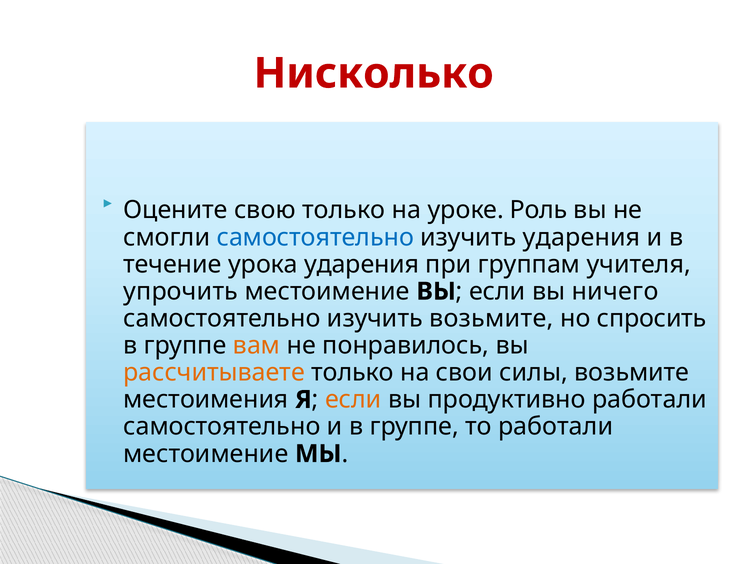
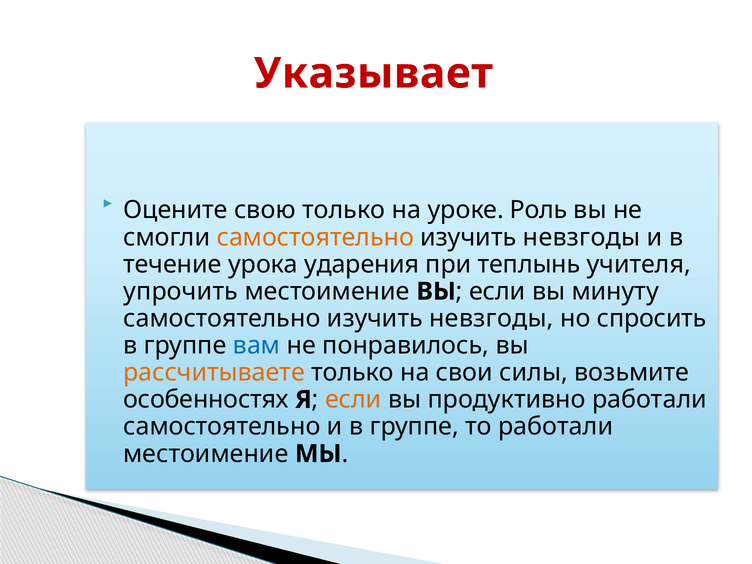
Нисколько: Нисколько -> Указывает (373, 73)
самостоятельно colour: blue -> orange (315, 237)
ударения: ударения -> невзгоды (582, 237)
группам: группам -> теплынь (529, 264)
ничего: ничего -> минуту (615, 291)
возьмите: возьмите -> невзгоды (491, 318)
вам colour: orange -> blue (257, 346)
местоимения: местоимения -> особенностях (206, 400)
